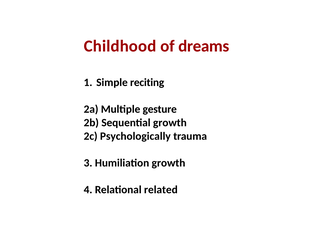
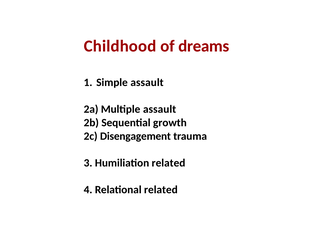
Simple reciting: reciting -> assault (147, 83)
Multiple gesture: gesture -> assault (160, 109)
Psychologically: Psychologically -> Disengagement (135, 136)
Humiliation growth: growth -> related (168, 163)
